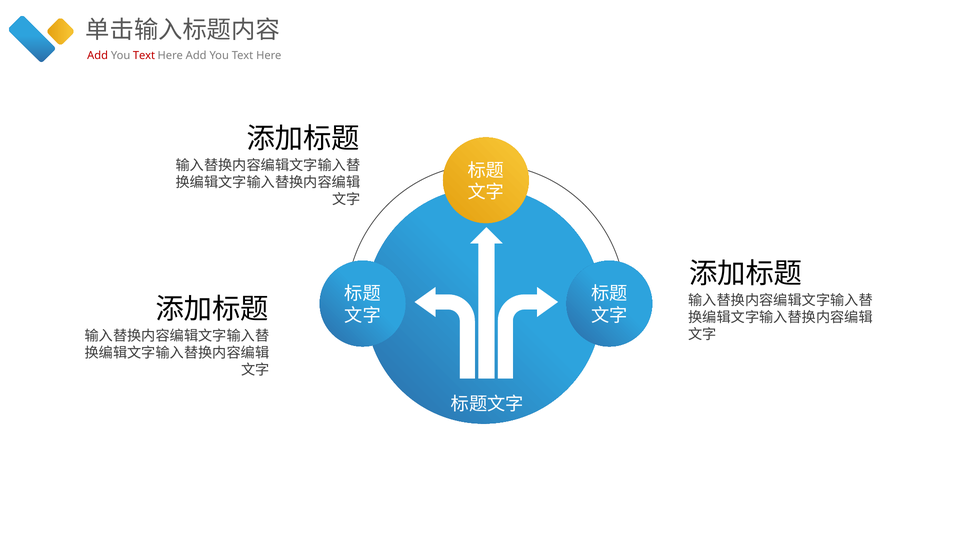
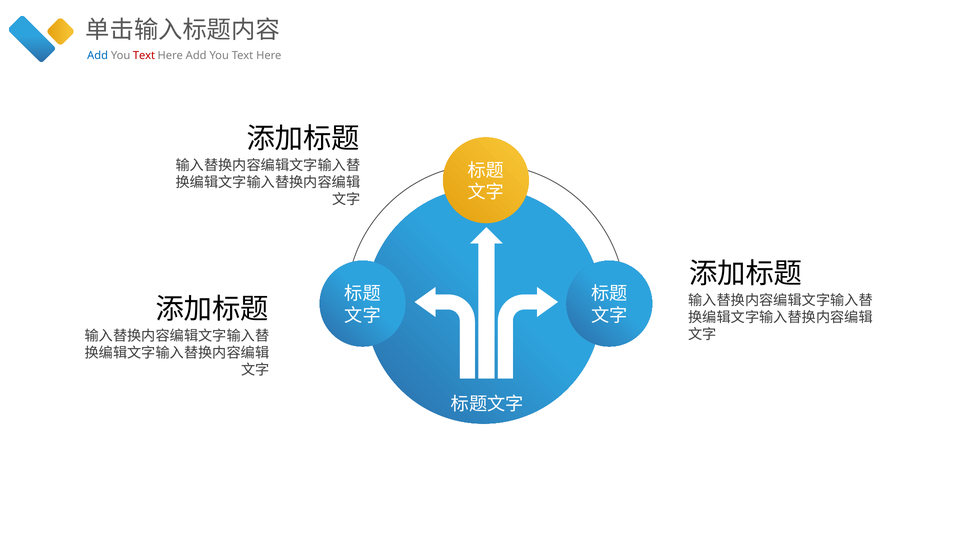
Add colour: red -> blue (98, 56)
